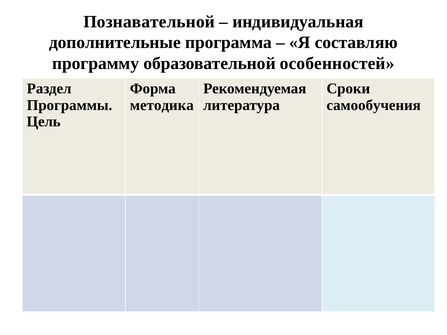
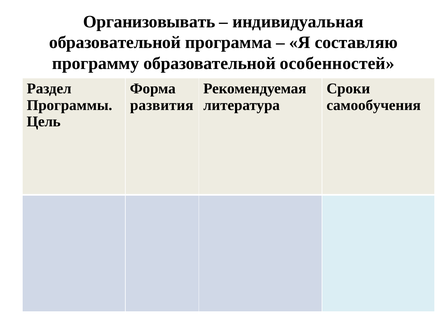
Познавательной: Познавательной -> Организовывать (149, 22)
дополнительные: дополнительные -> образовательной (115, 43)
методика: методика -> развития (162, 105)
